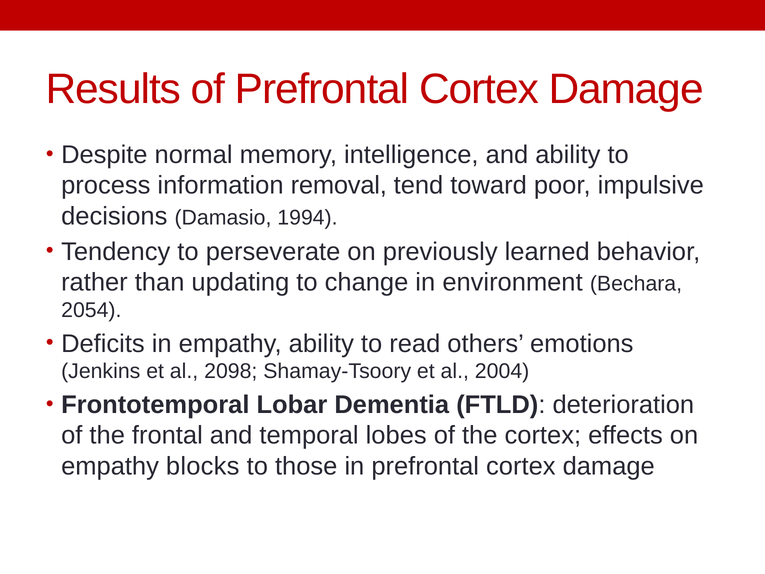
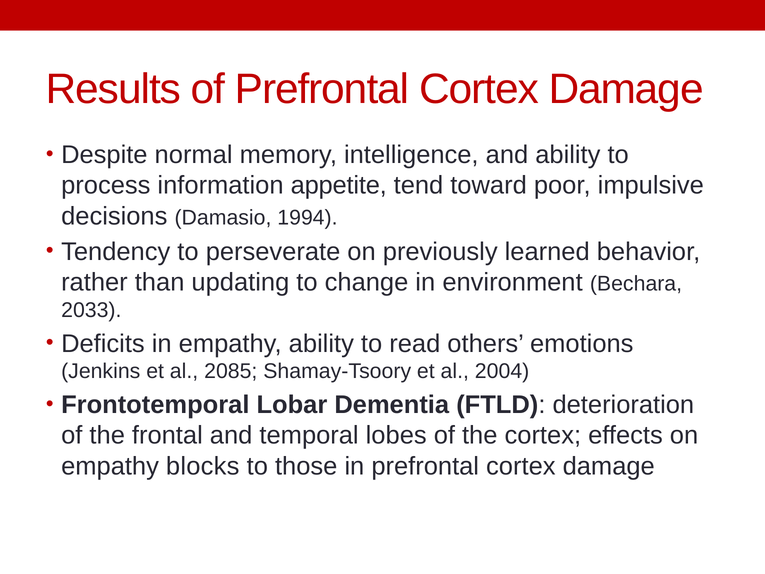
removal: removal -> appetite (339, 185)
2054: 2054 -> 2033 (91, 310)
2098: 2098 -> 2085 (231, 371)
